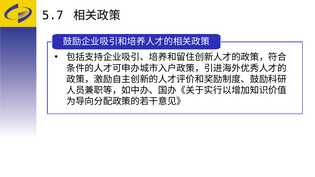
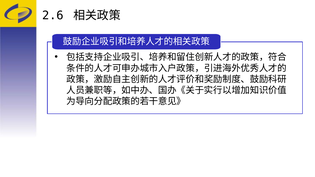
5.7: 5.7 -> 2.6 (53, 15)
